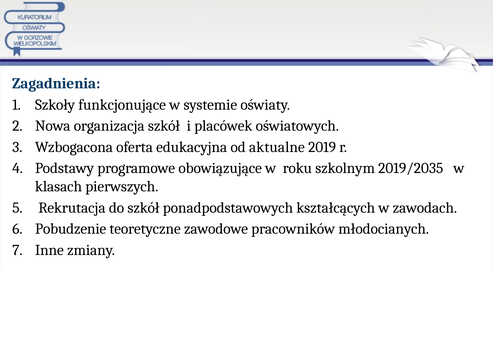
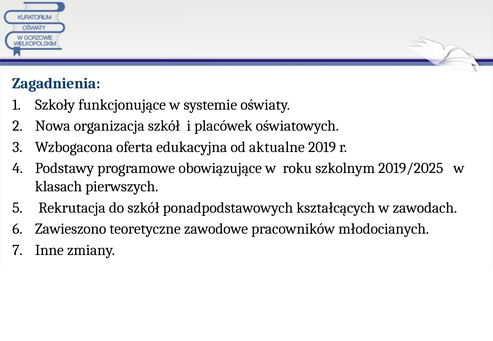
2019/2035: 2019/2035 -> 2019/2025 (411, 168)
Pobudzenie: Pobudzenie -> Zawieszono (71, 229)
